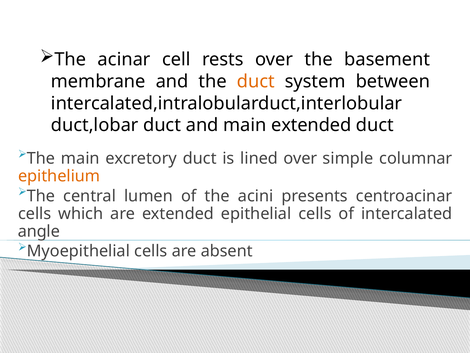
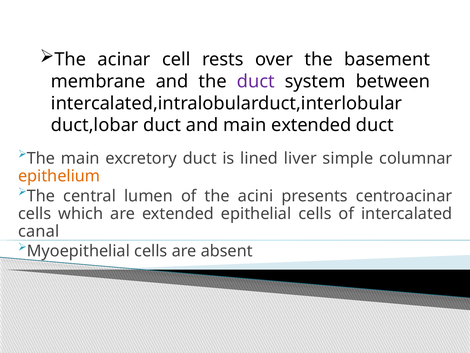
duct colour: orange -> purple (256, 81)
lined over: over -> liver (300, 158)
angle: angle -> canal (39, 231)
